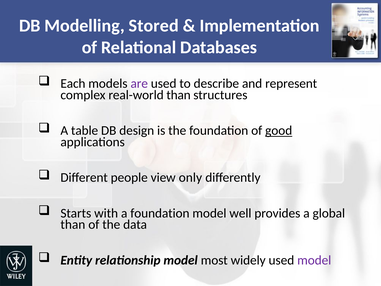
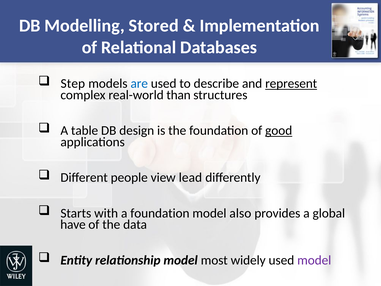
Each: Each -> Step (73, 84)
are colour: purple -> blue (139, 84)
represent underline: none -> present (291, 84)
only: only -> lead (190, 177)
well: well -> also (240, 213)
than: than -> have (73, 224)
